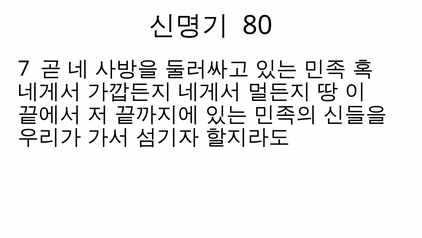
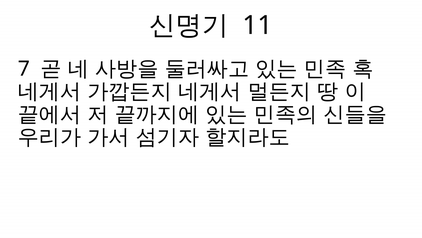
80: 80 -> 11 (258, 25)
